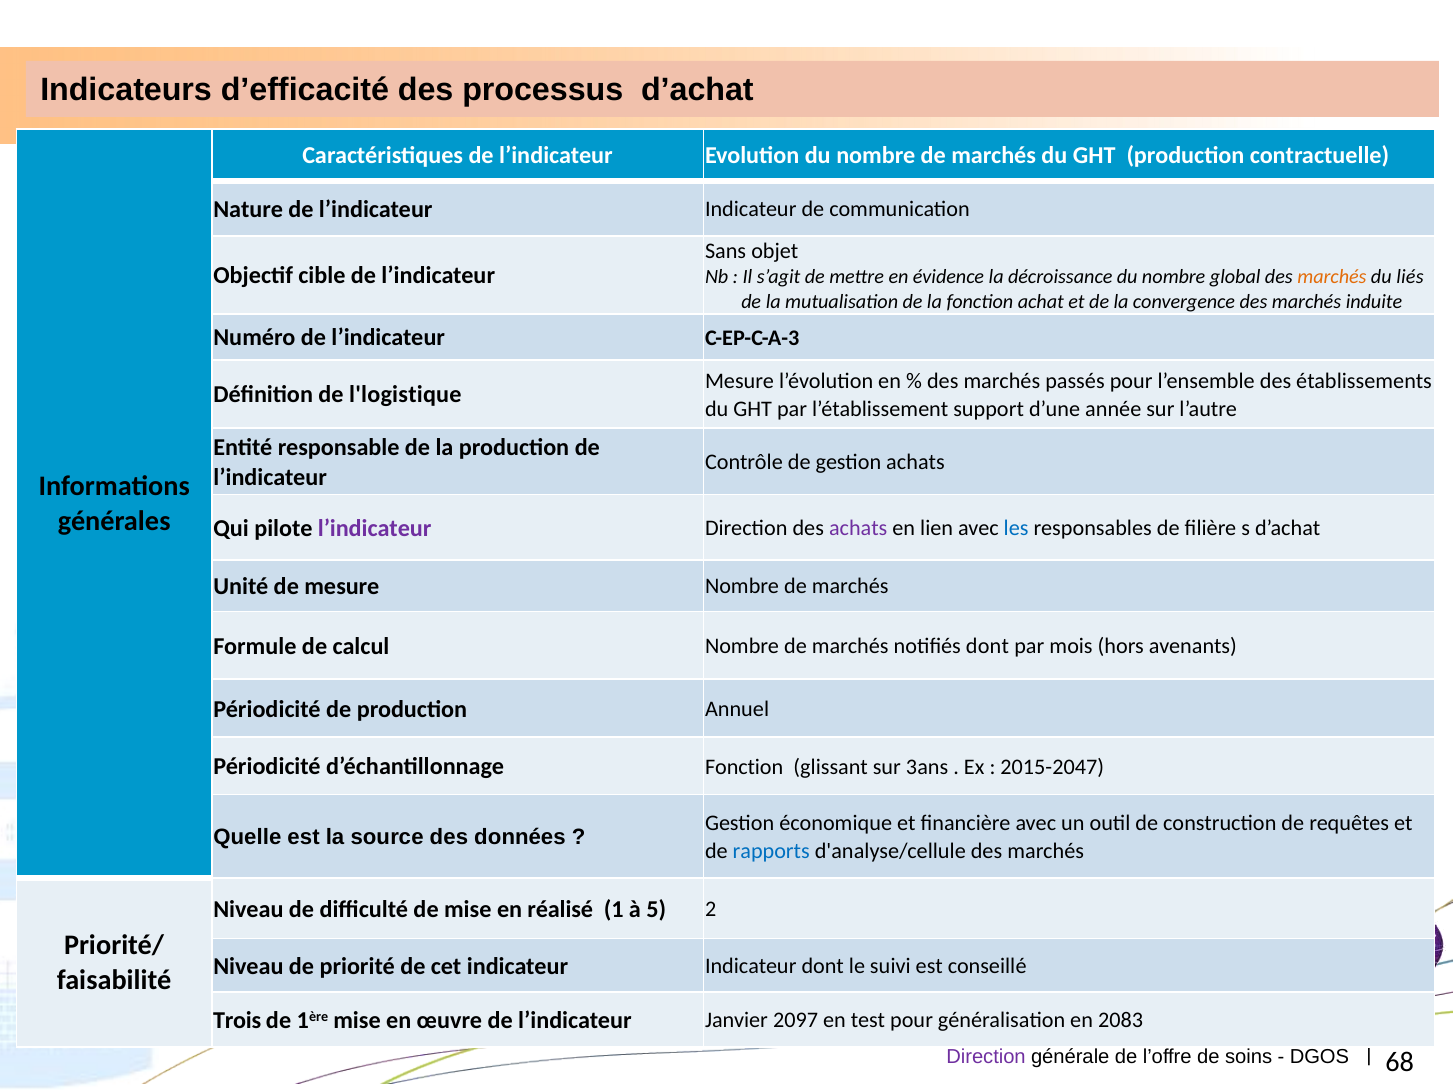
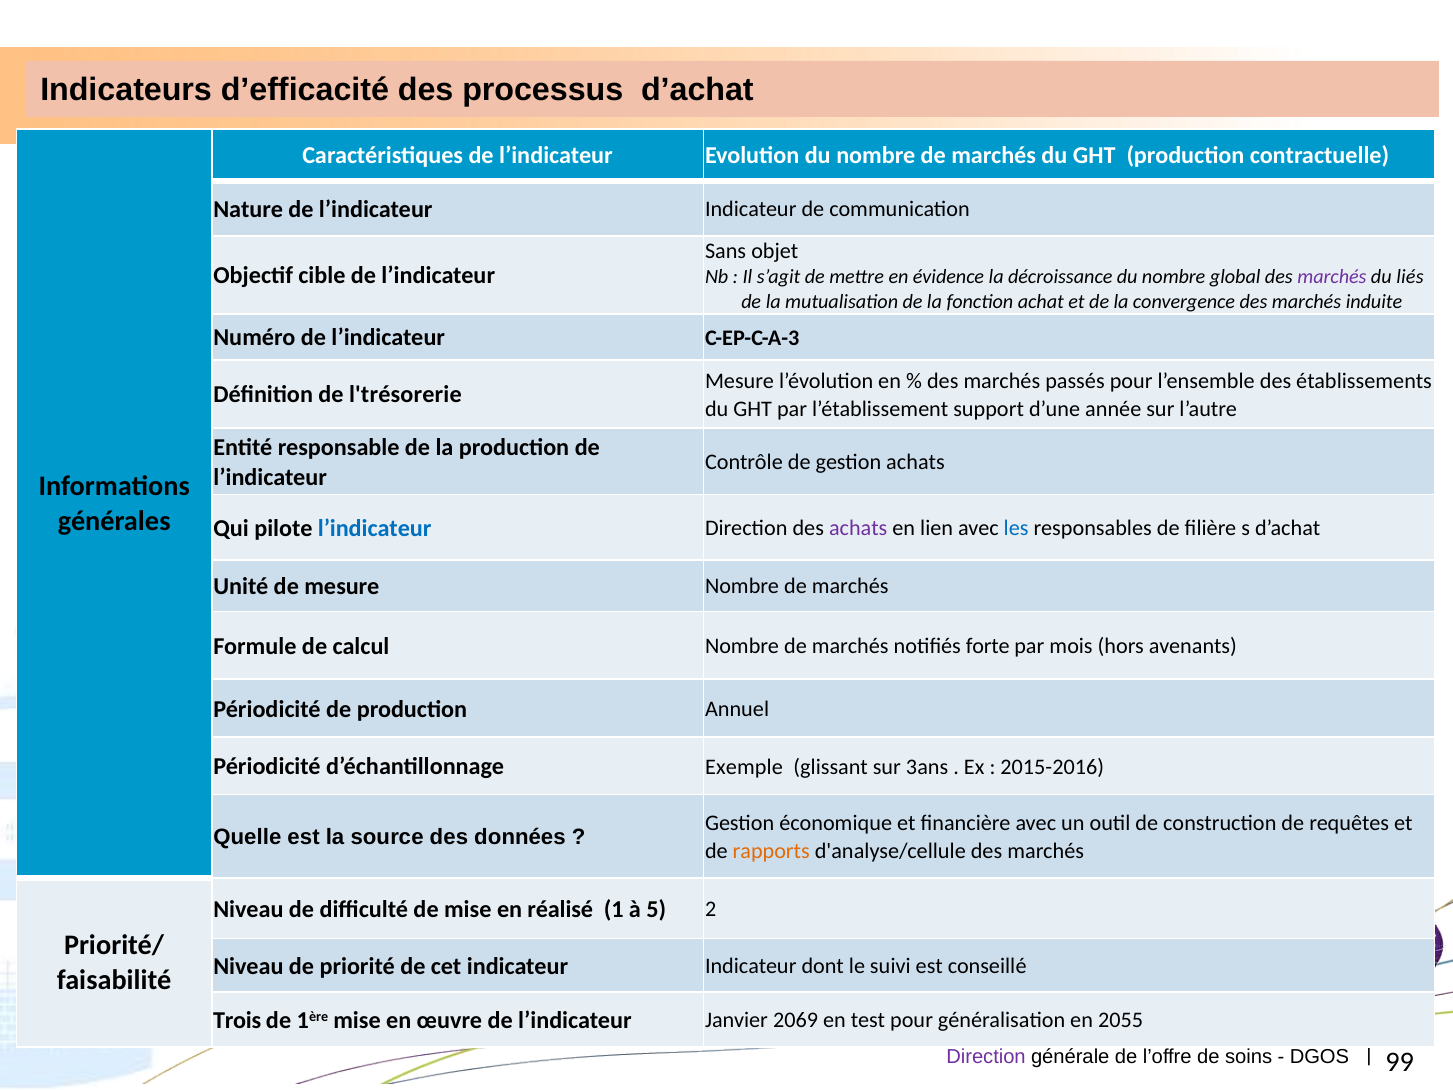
marchés colour: orange -> purple (1332, 277)
l'logistique: l'logistique -> l'trésorerie (405, 395)
l’indicateur colour: purple -> blue (375, 528)
notifiés dont: dont -> forte (988, 646)
d’échantillonnage Fonction: Fonction -> Exemple (744, 767)
2015-2047: 2015-2047 -> 2015-2016 (1052, 767)
rapports colour: blue -> orange (771, 851)
2097: 2097 -> 2069 (796, 1020)
2083: 2083 -> 2055 (1121, 1020)
68: 68 -> 99 (1400, 1062)
